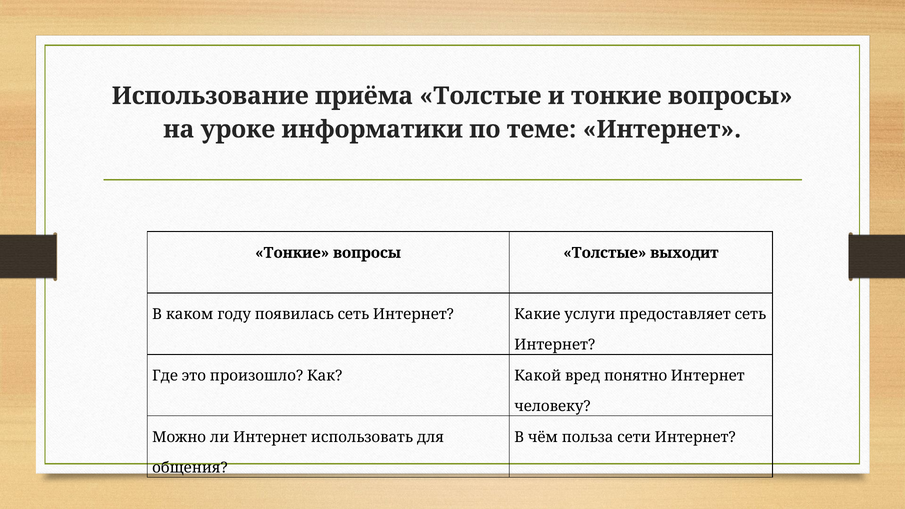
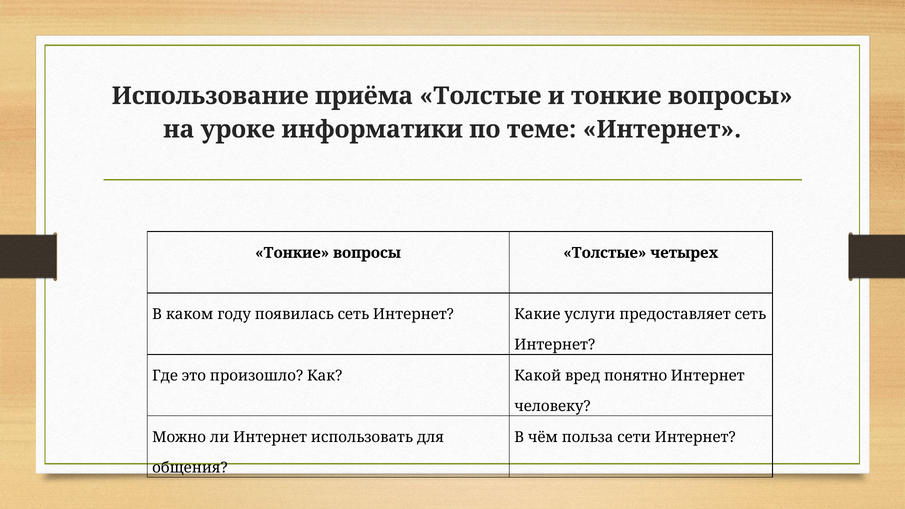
выходит: выходит -> четырех (684, 253)
